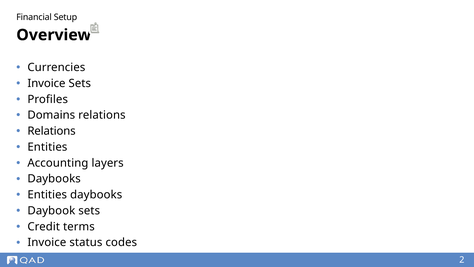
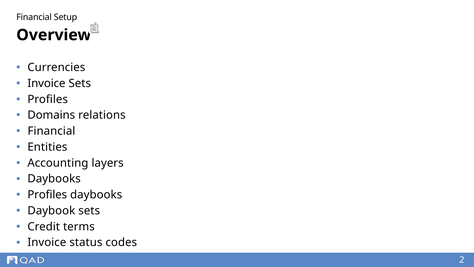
Relations: Relations -> Financial (51, 131)
Entities: Entities -> Profiles (47, 195)
